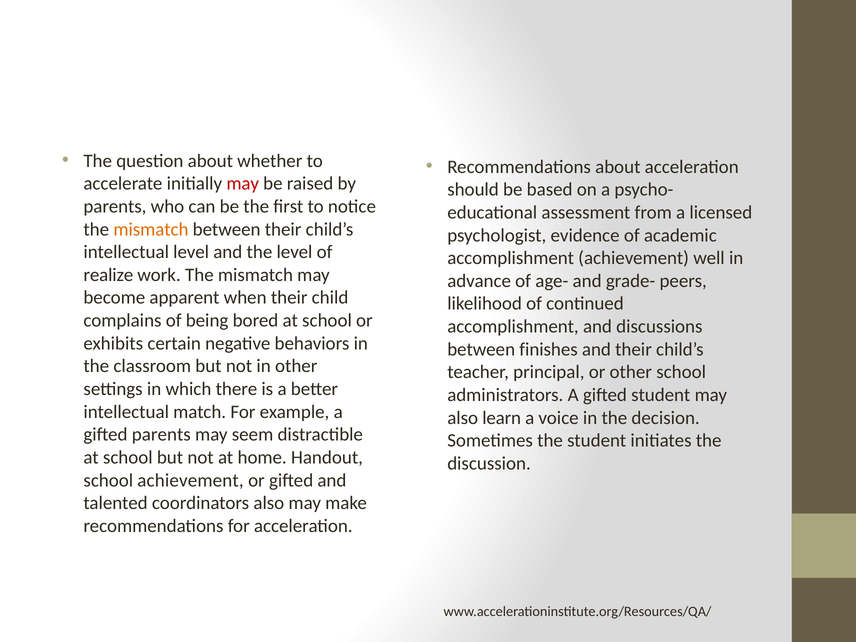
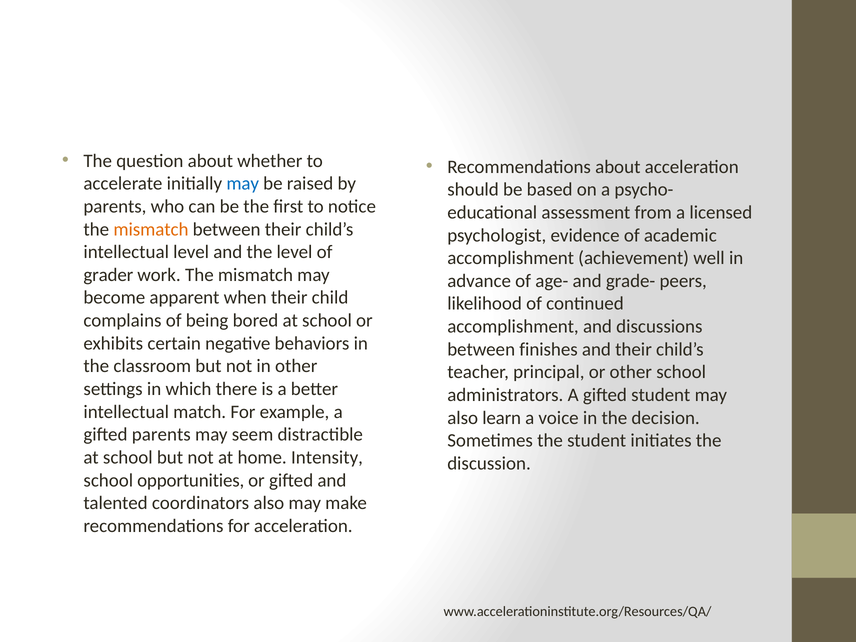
may colour: red -> blue (243, 184)
realize: realize -> grader (108, 275)
Handout: Handout -> Intensity (327, 457)
school achievement: achievement -> opportunities (191, 480)
